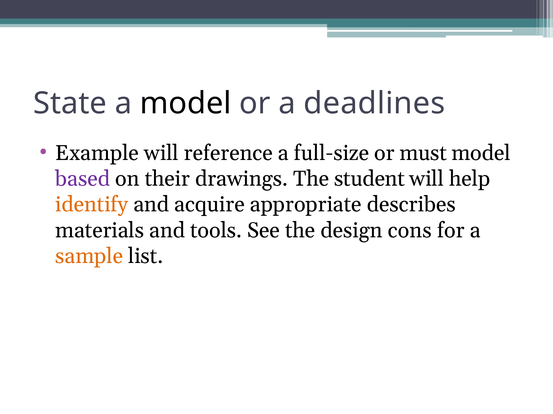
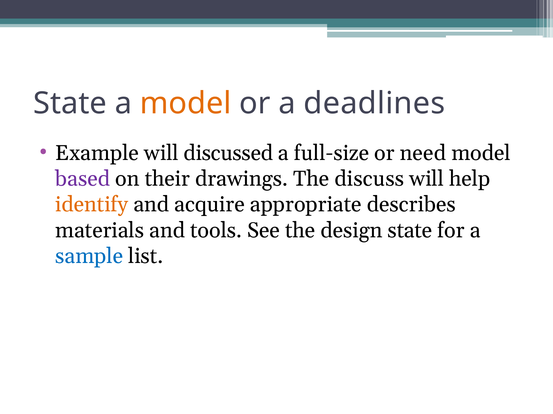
model colour: black -> orange (186, 104)
reference: reference -> discussed (228, 153)
must: must -> need (423, 153)
student: student -> discuss (369, 179)
design cons: cons -> state (410, 231)
sample colour: orange -> blue (89, 256)
